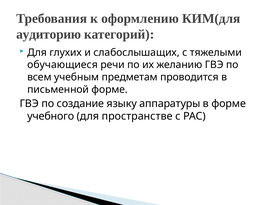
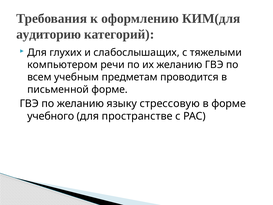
обучающиеся: обучающиеся -> компьютером (63, 65)
по создание: создание -> желанию (80, 103)
аппаратуры: аппаратуры -> стрессовую (170, 103)
